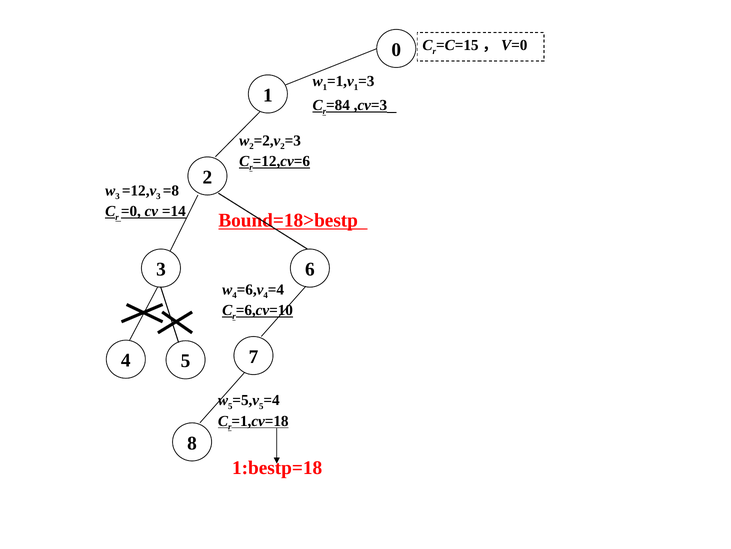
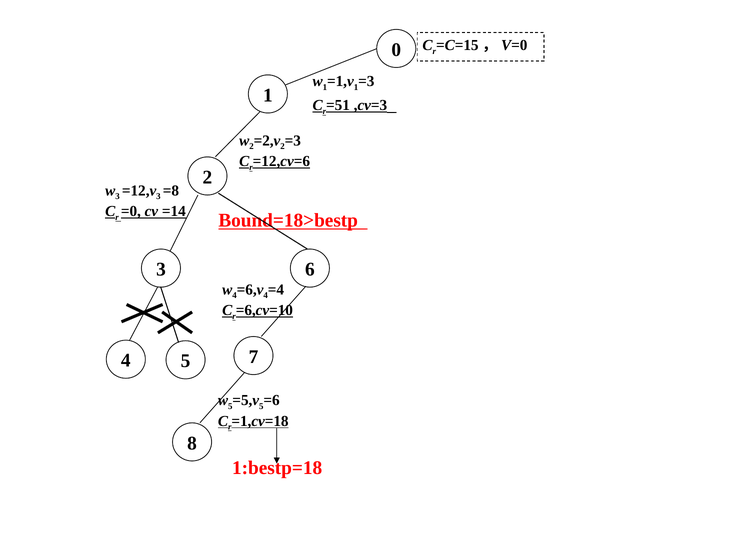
=84: =84 -> =51 (338, 105)
5 =4: =4 -> =6 (272, 400)
